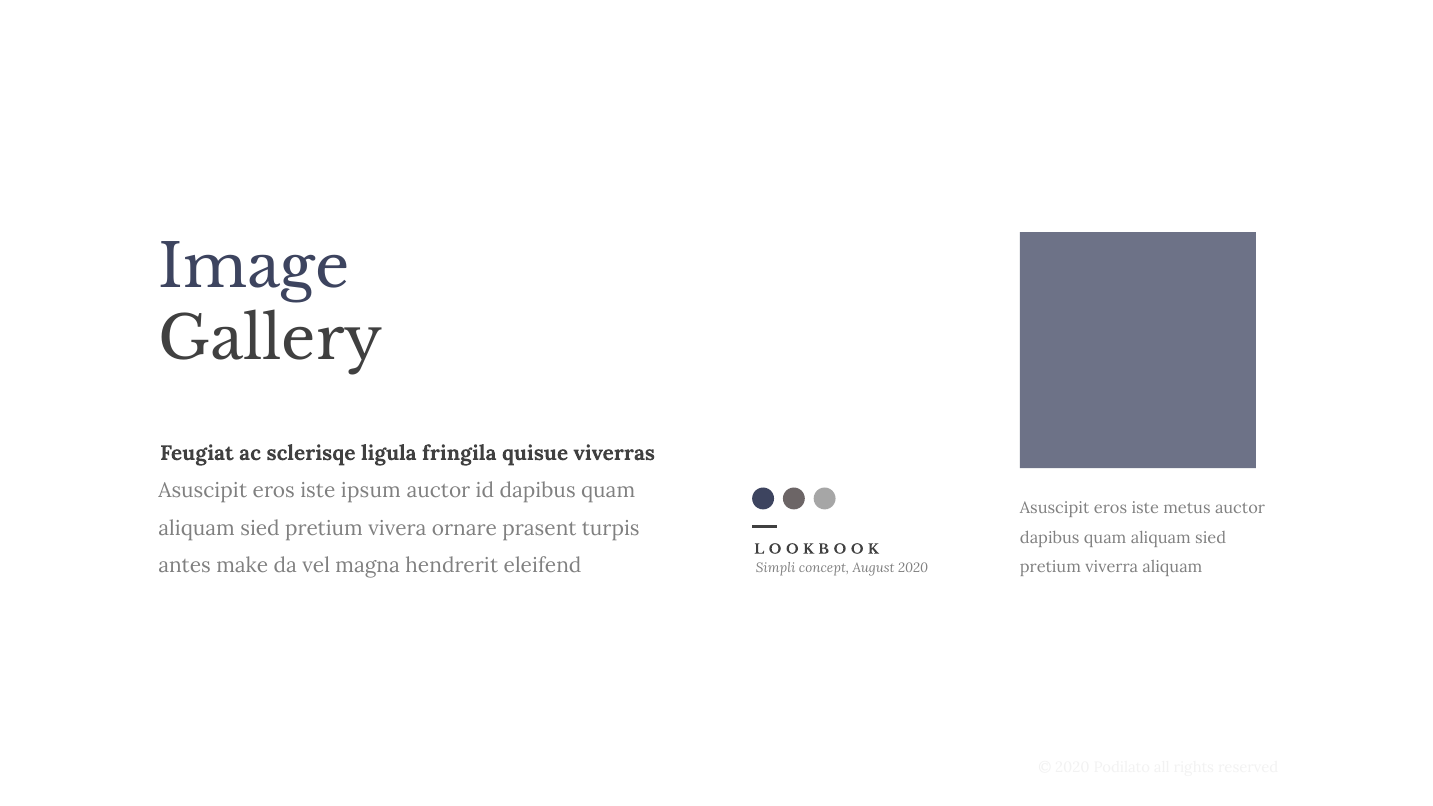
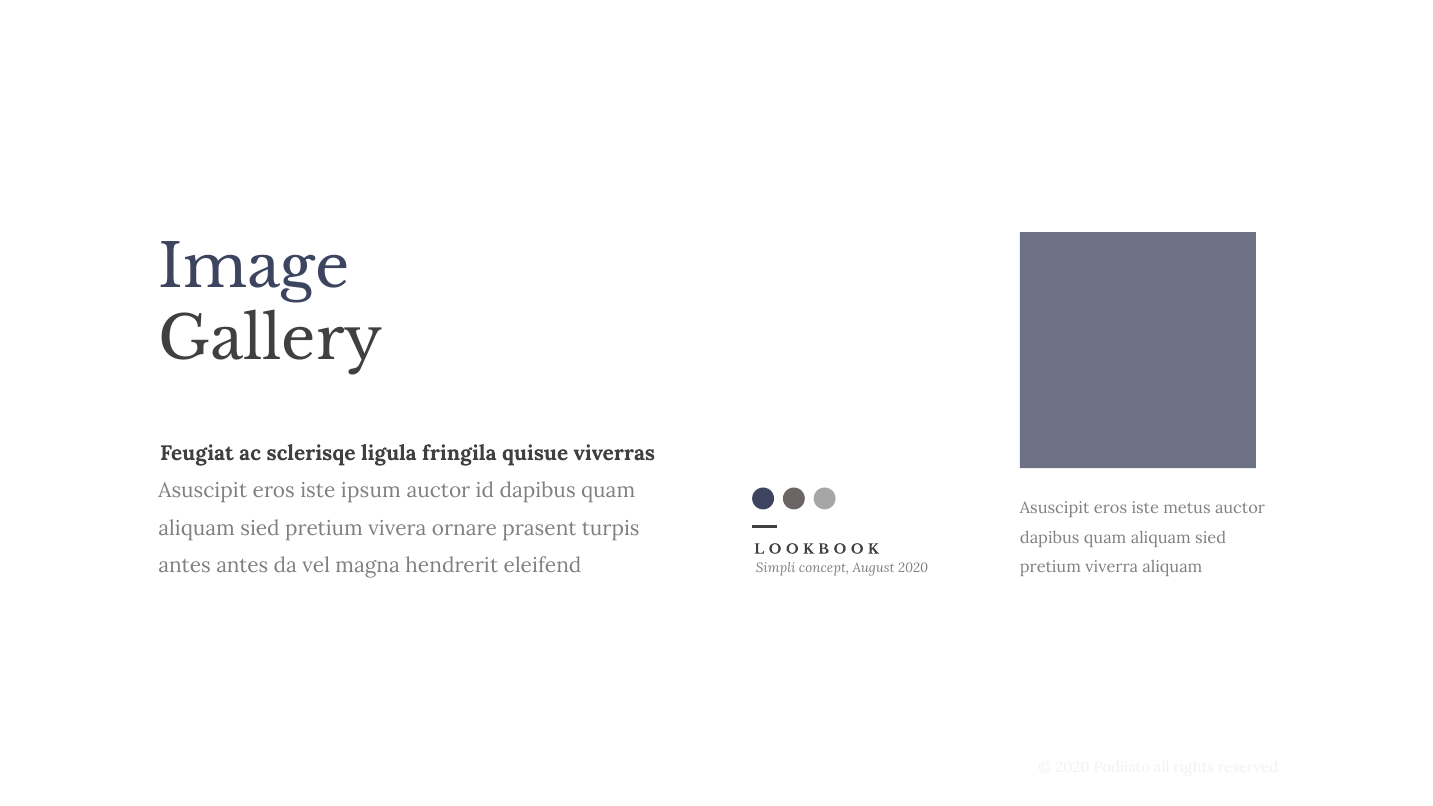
antes make: make -> antes (242, 566)
